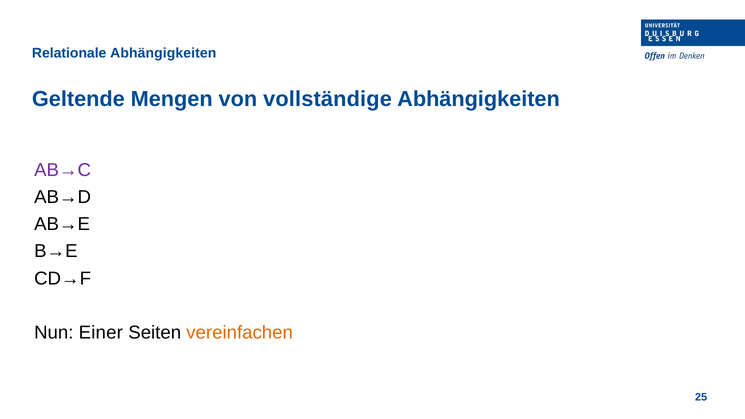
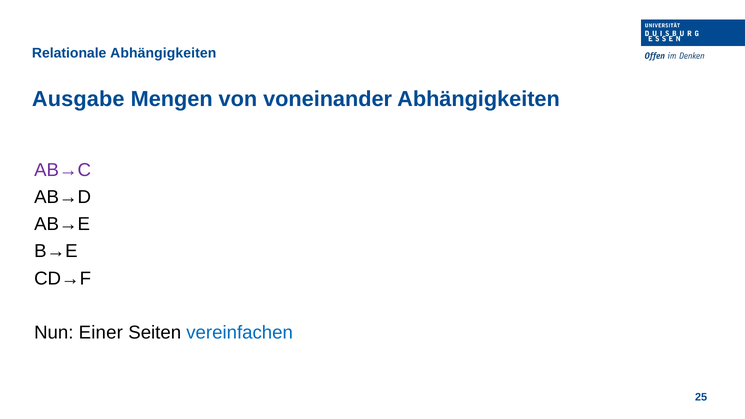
Geltende: Geltende -> Ausgabe (78, 99)
vollständige: vollständige -> voneinander (328, 99)
vereinfachen colour: orange -> blue (240, 332)
